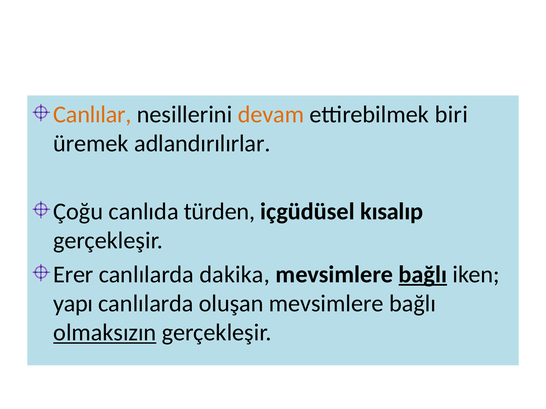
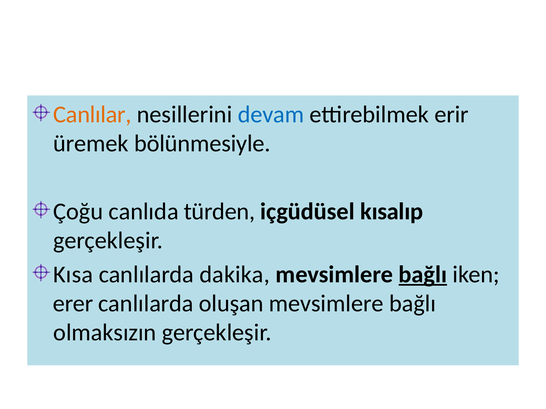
devam colour: orange -> blue (271, 115)
biri: biri -> erir (452, 115)
adlandırılırlar: adlandırılırlar -> bölünmesiyle (202, 144)
Erer: Erer -> Kısa (73, 275)
yapı: yapı -> erer (73, 304)
olmaksızın underline: present -> none (105, 333)
